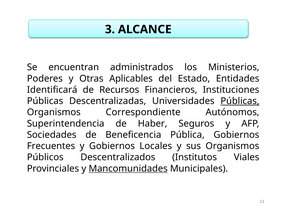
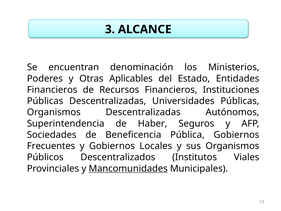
administrados: administrados -> denominación (142, 67)
Identificará: Identificará -> Financieros (52, 90)
Públicas underline: present -> none (240, 101)
Organismos Correspondiente: Correspondiente -> Descentralizadas (143, 112)
